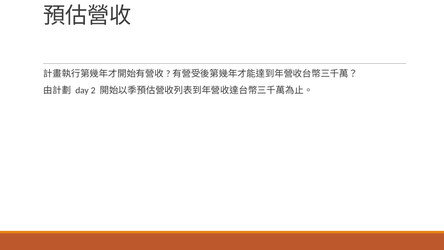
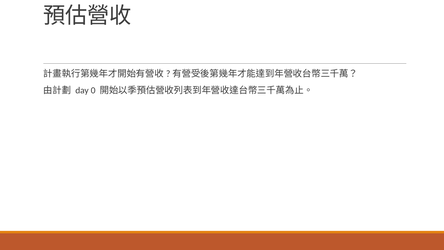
2: 2 -> 0 (93, 90)
